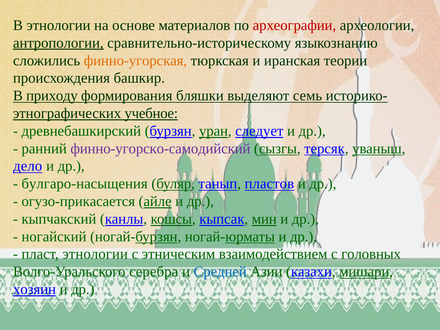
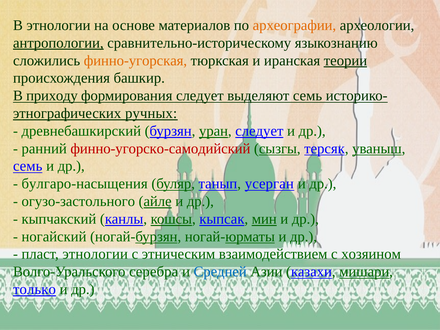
археографии colour: red -> orange (294, 25)
теории underline: none -> present (345, 61)
формирования бляшки: бляшки -> следует (200, 96)
учебное: учебное -> ручных (151, 113)
финно-угорско-самодийский colour: purple -> red (160, 149)
дело: дело -> семь (28, 166)
пластов: пластов -> усерган (269, 184)
огузо-прикасается: огузо-прикасается -> огузо-застольного (78, 201)
головных: головных -> хозяином (371, 254)
хозяин: хозяин -> только (34, 289)
